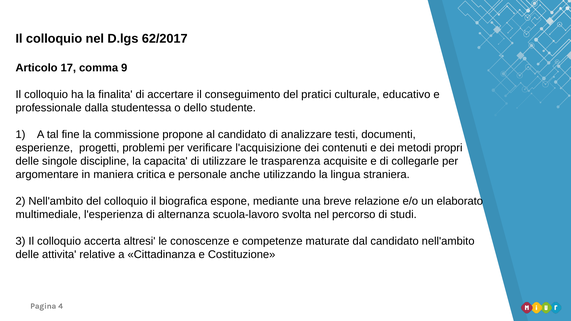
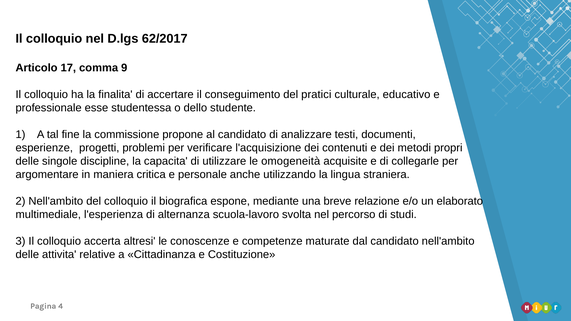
dalla: dalla -> esse (96, 108)
trasparenza: trasparenza -> omogeneità (291, 161)
